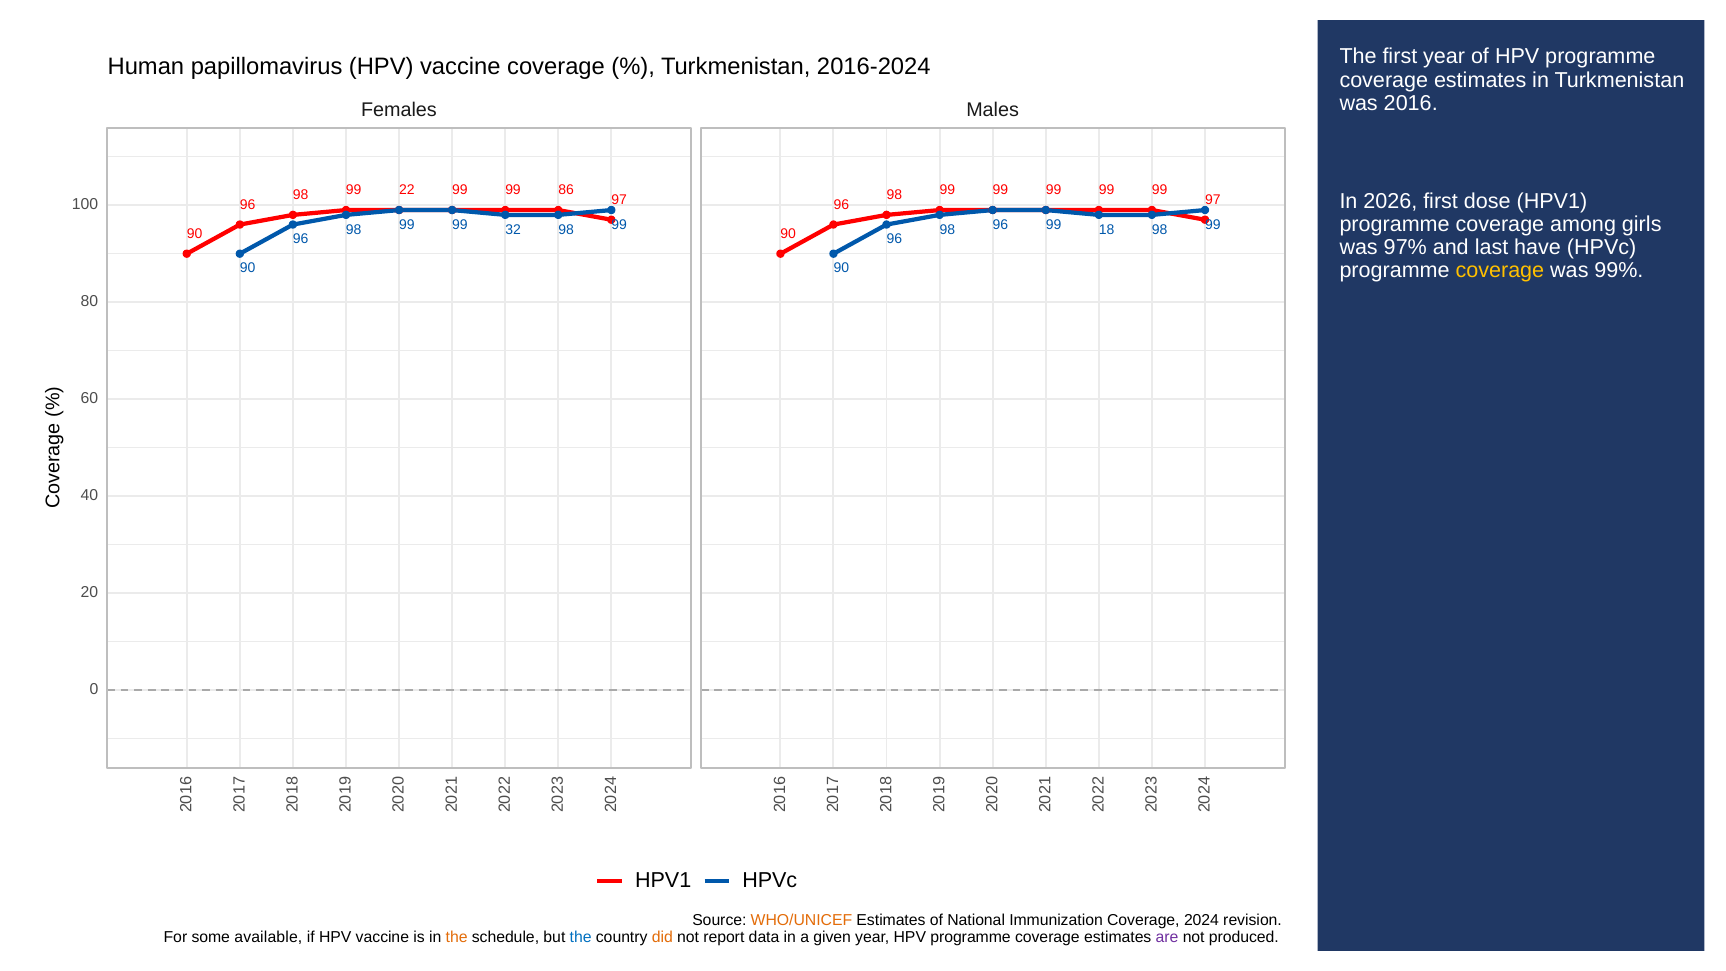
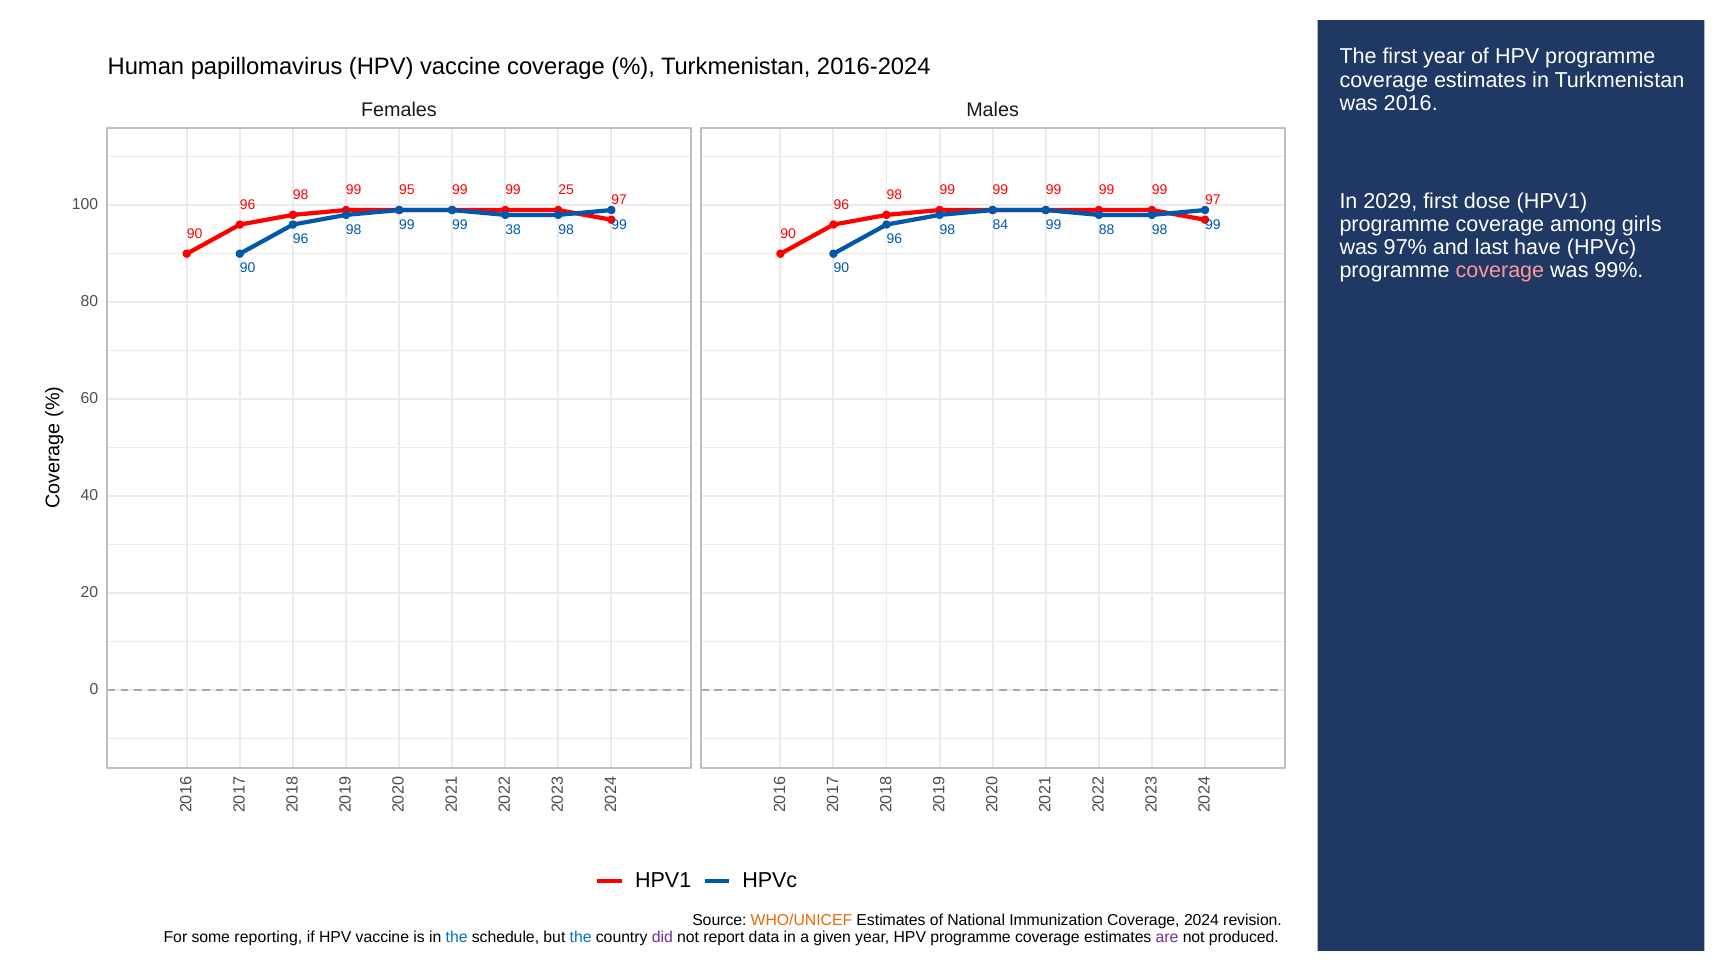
22: 22 -> 95 (407, 190)
86: 86 -> 25 (566, 190)
2026: 2026 -> 2029 (1390, 201)
32: 32 -> 38 (513, 229)
98 96: 96 -> 84 (1001, 225)
18: 18 -> 88 (1107, 229)
coverage colour: yellow -> pink (1500, 271)
available: available -> reporting (268, 937)
the colour: orange -> blue (457, 937)
did colour: orange -> purple (662, 937)
